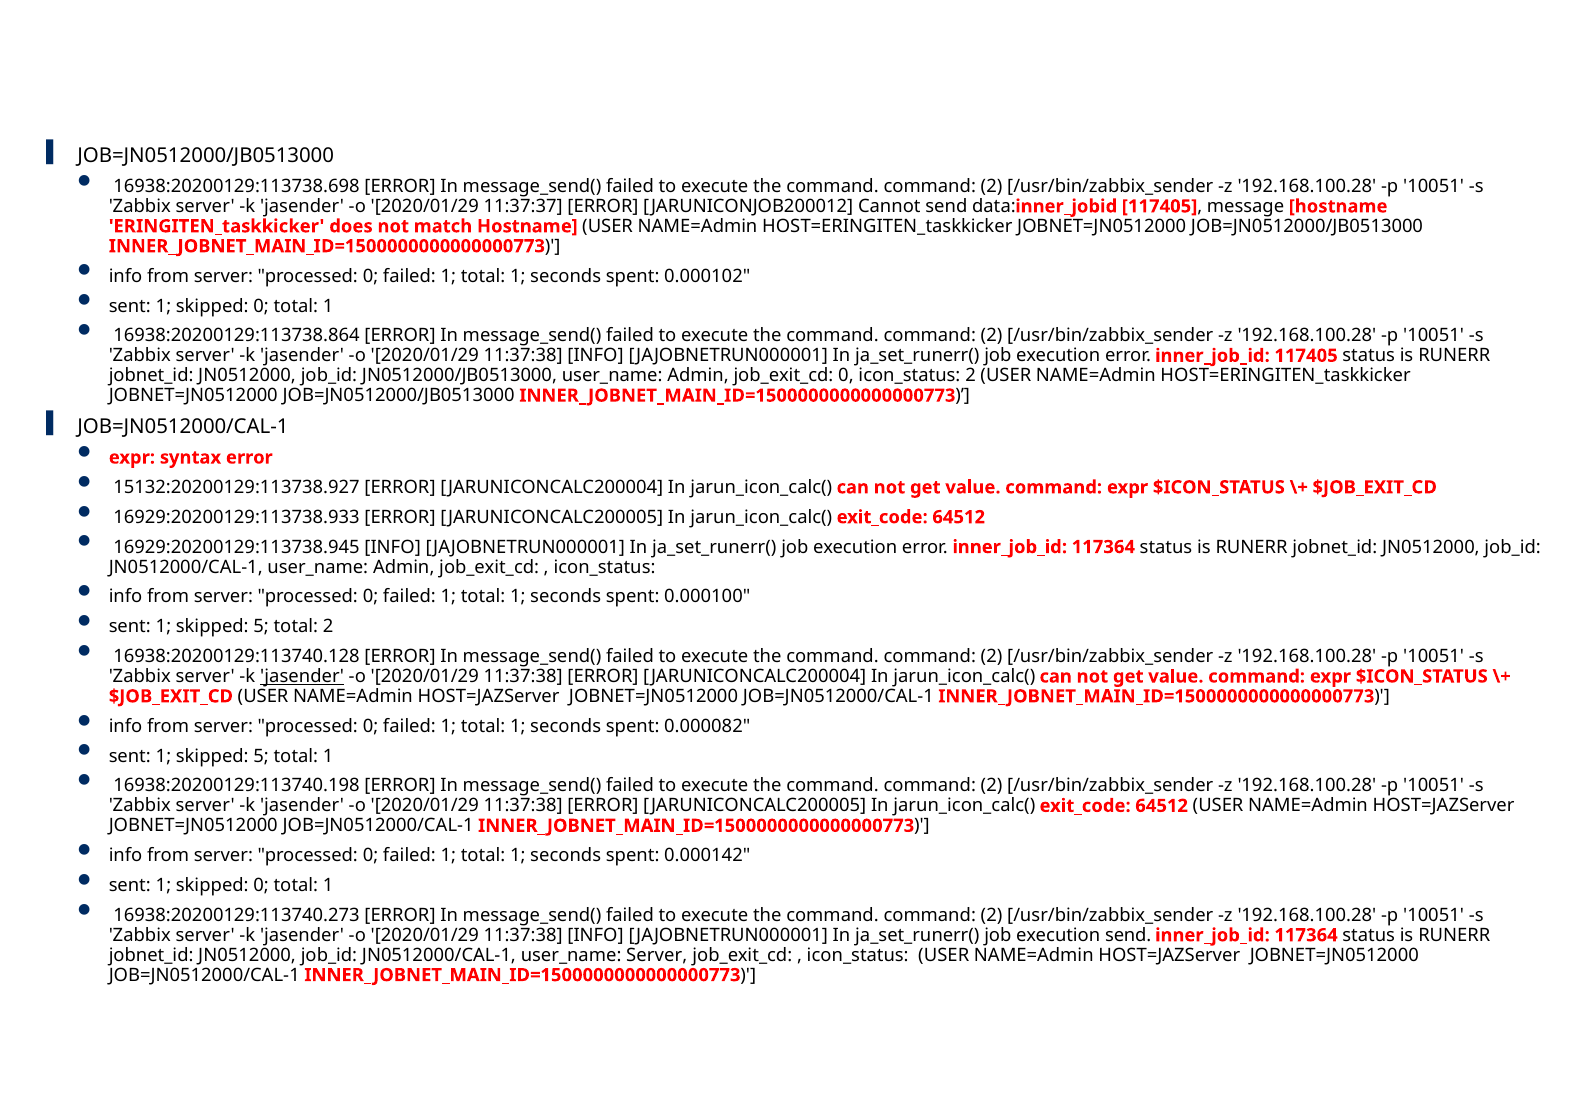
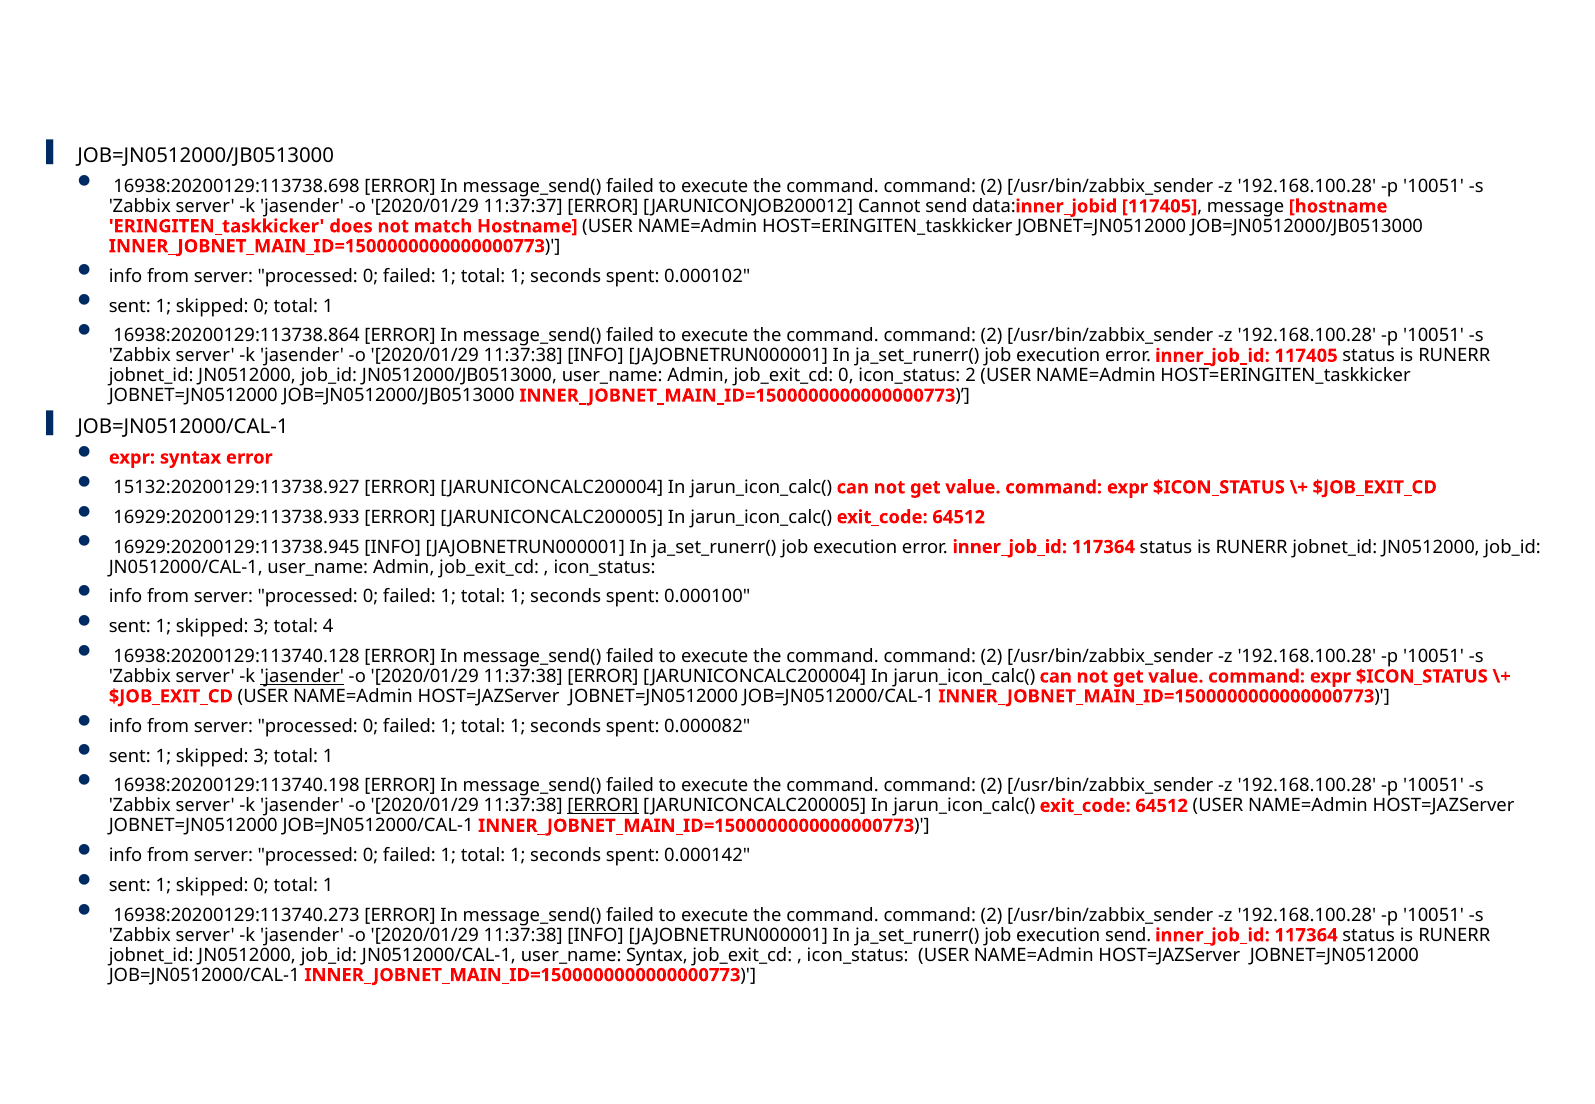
5: 5 -> 3 (261, 627)
total 2: 2 -> 4 (328, 627)
5: 5 -> 3 (261, 756)
ERROR underline: none -> present (603, 806)
user_name Server: Server -> Syntax (657, 955)
